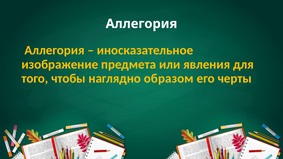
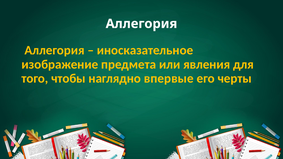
образом: образом -> впервые (169, 78)
